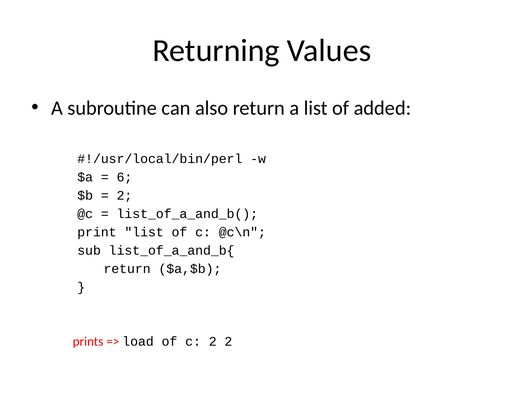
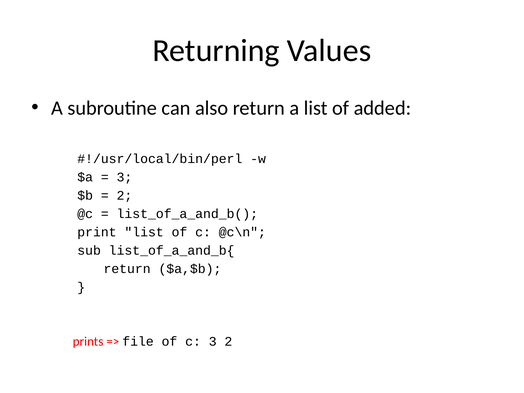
6: 6 -> 3 (124, 177)
load: load -> file (138, 341)
c 2: 2 -> 3 (213, 341)
